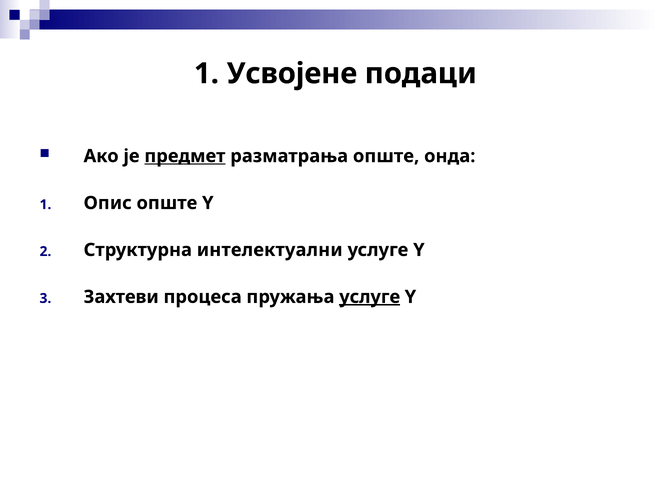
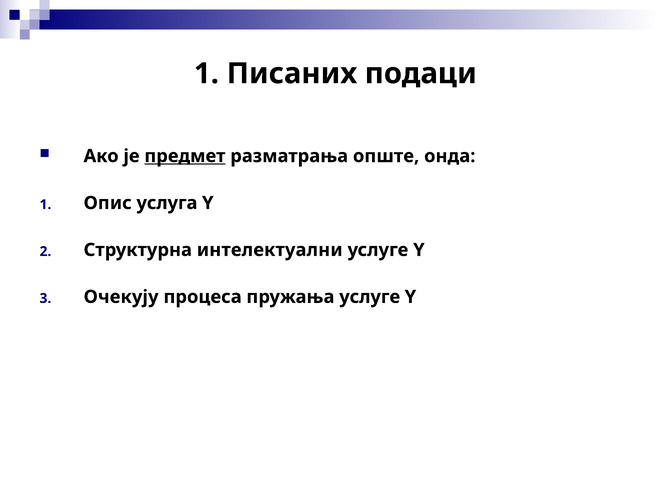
Усвојене: Усвојене -> Писаних (292, 74)
Опис опште: опште -> услуга (167, 203)
Захтеви: Захтеви -> Очекују (121, 297)
услуге underline: present -> none (370, 297)
